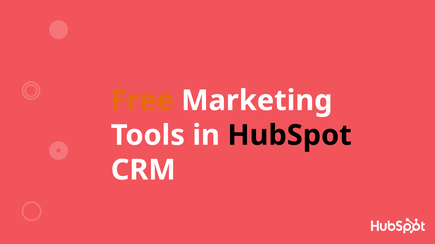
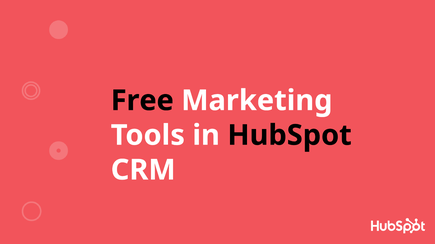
Free colour: orange -> black (142, 101)
